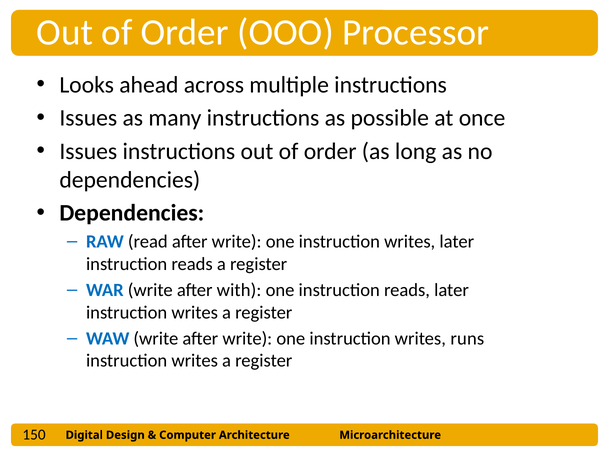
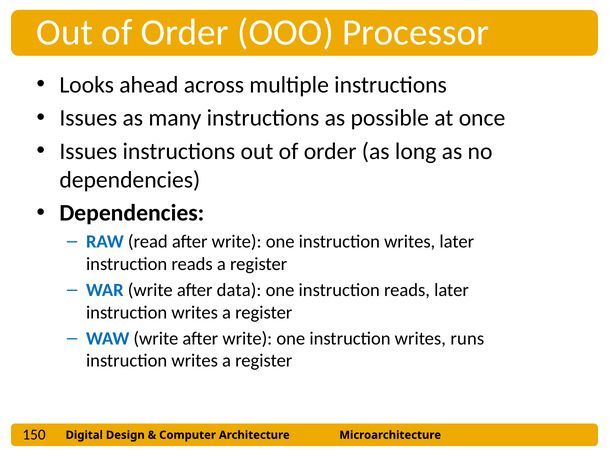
with: with -> data (239, 290)
